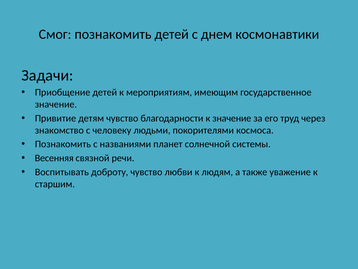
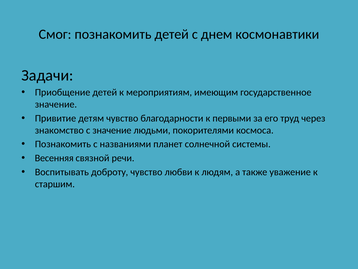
к значение: значение -> первыми (232, 118)
с человеку: человеку -> значение (112, 130)
